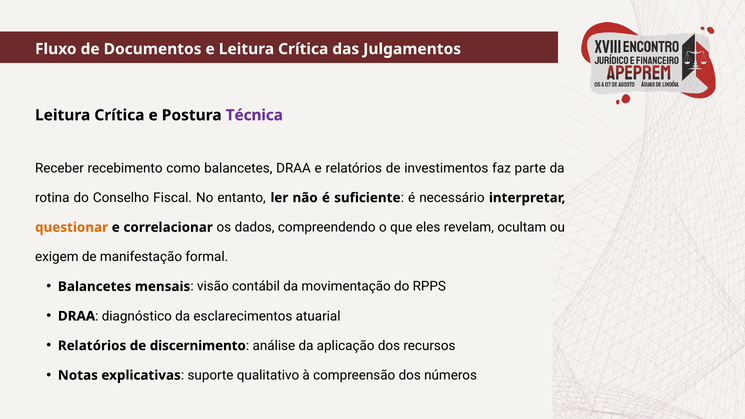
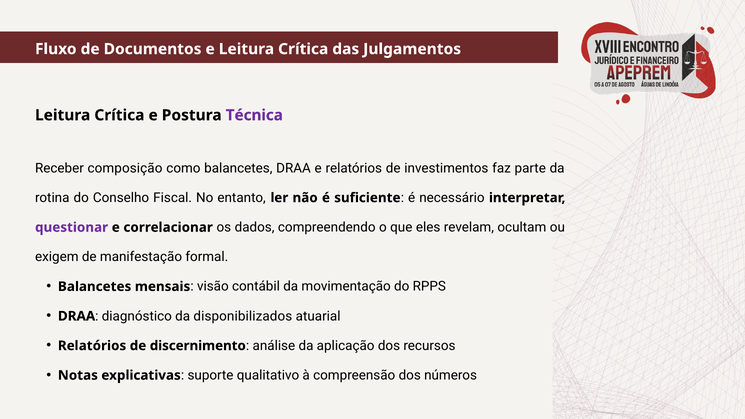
recebimento: recebimento -> composição (125, 168)
questionar colour: orange -> purple (72, 227)
esclarecimentos: esclarecimentos -> disponibilizados (243, 316)
